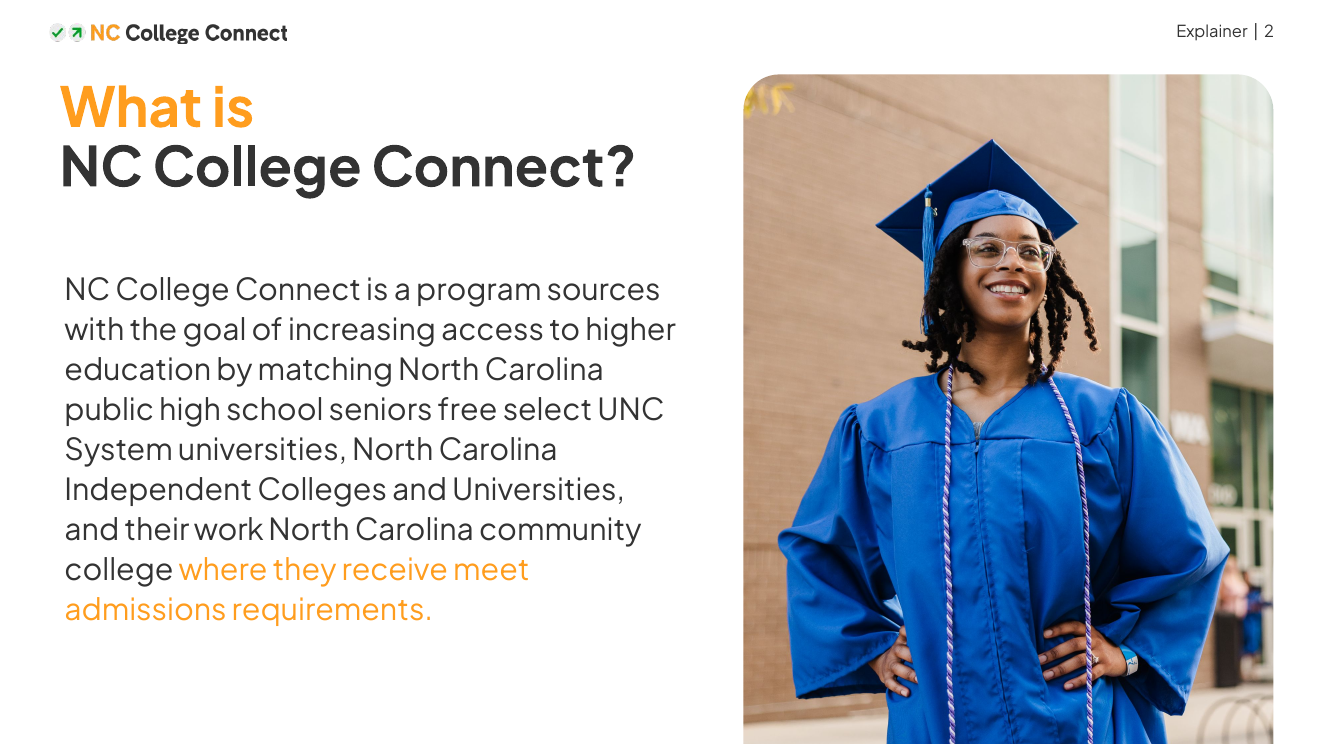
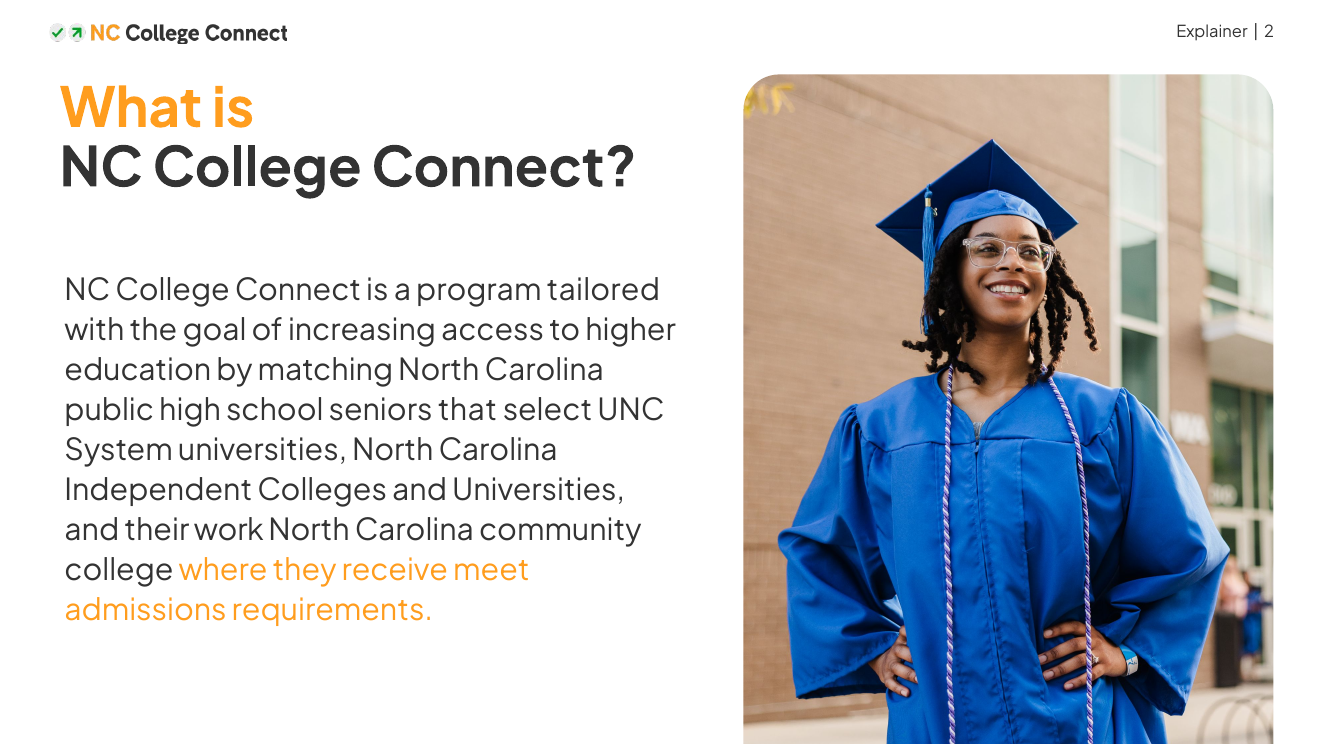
sources: sources -> tailored (603, 291)
free: free -> that (467, 411)
